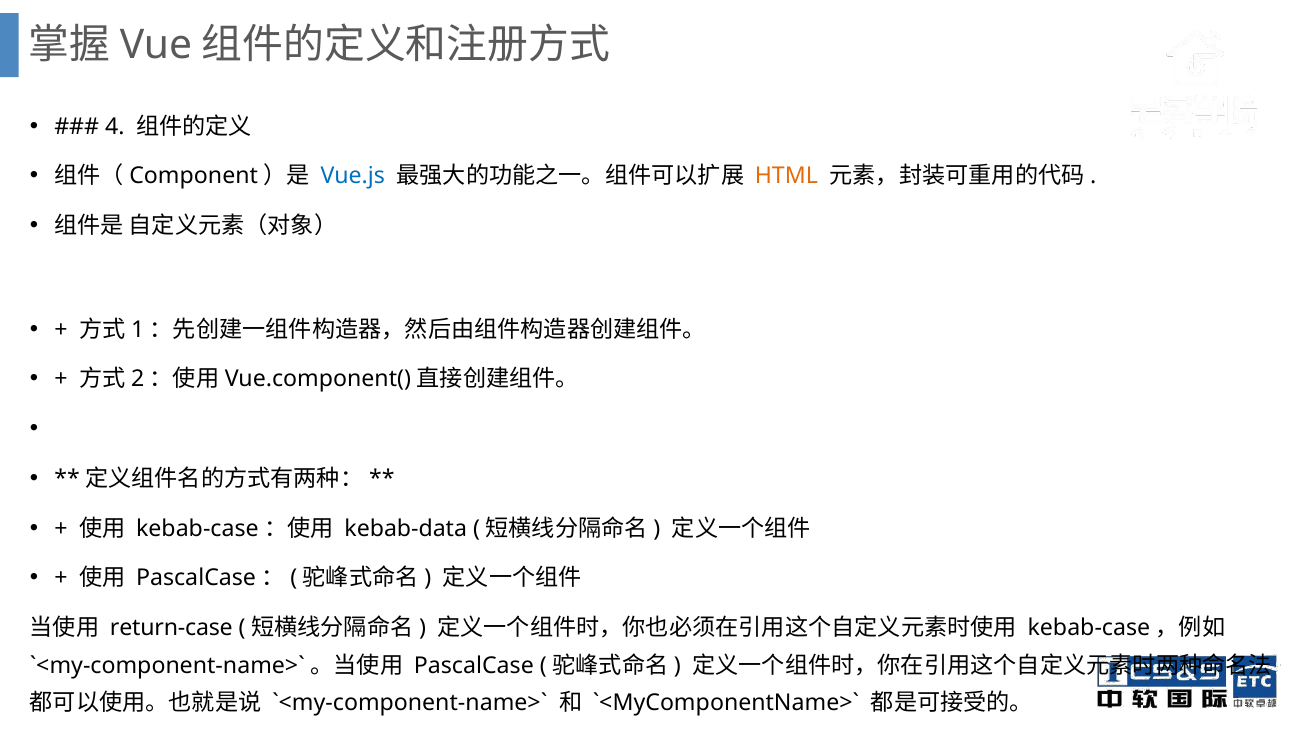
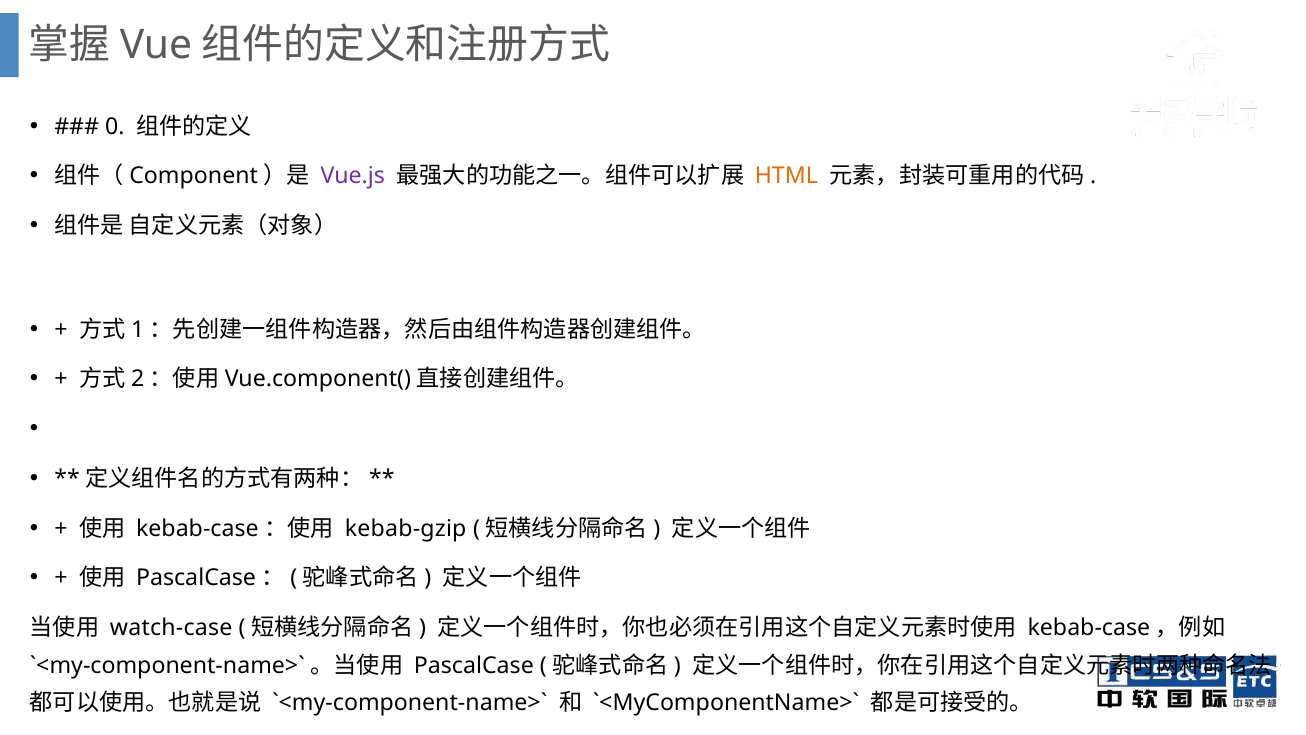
4: 4 -> 0 (115, 126)
Vue.js colour: blue -> purple (353, 176)
kebab-data: kebab-data -> kebab-gzip (406, 528)
return-case: return-case -> watch-case (171, 628)
